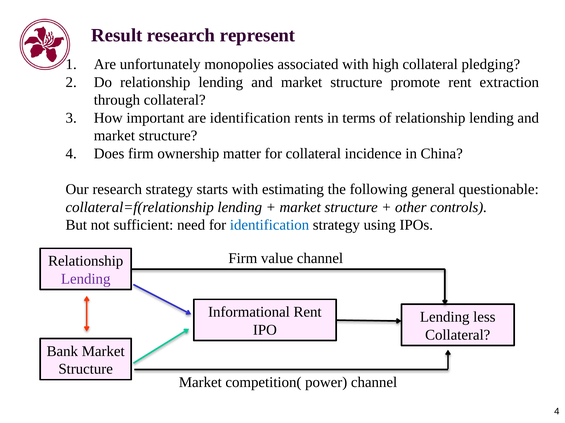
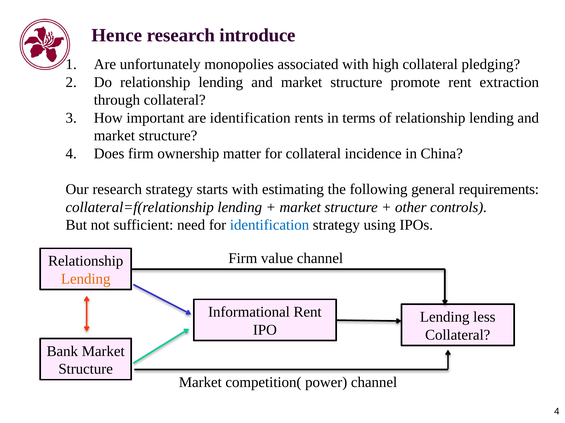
Result: Result -> Hence (117, 35)
represent: represent -> introduce (258, 35)
questionable: questionable -> requirements (499, 190)
Lending colour: purple -> orange (86, 279)
